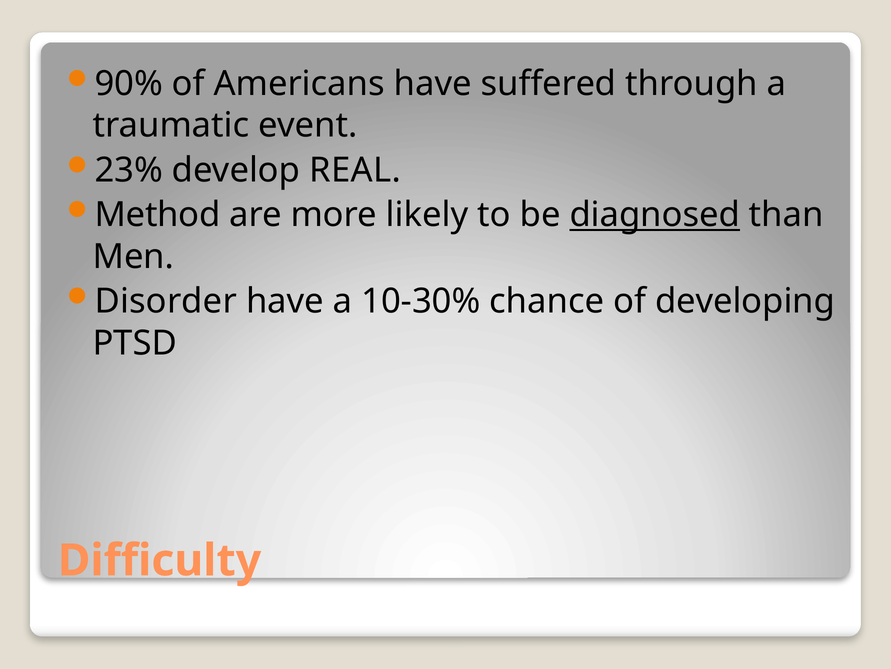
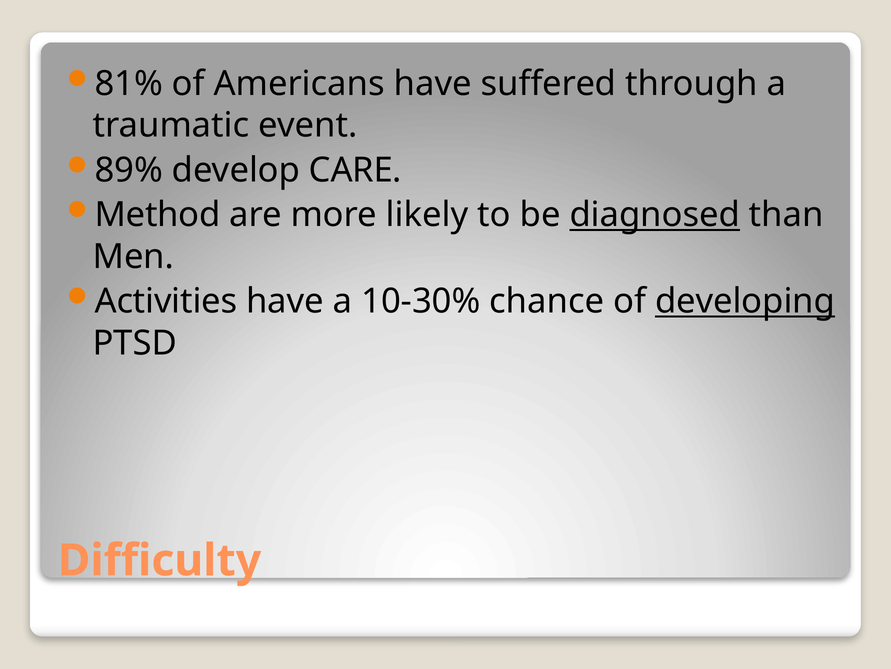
90%: 90% -> 81% (129, 84)
23%: 23% -> 89% (129, 170)
REAL: REAL -> CARE (355, 170)
Disorder: Disorder -> Activities (166, 301)
developing underline: none -> present (745, 301)
